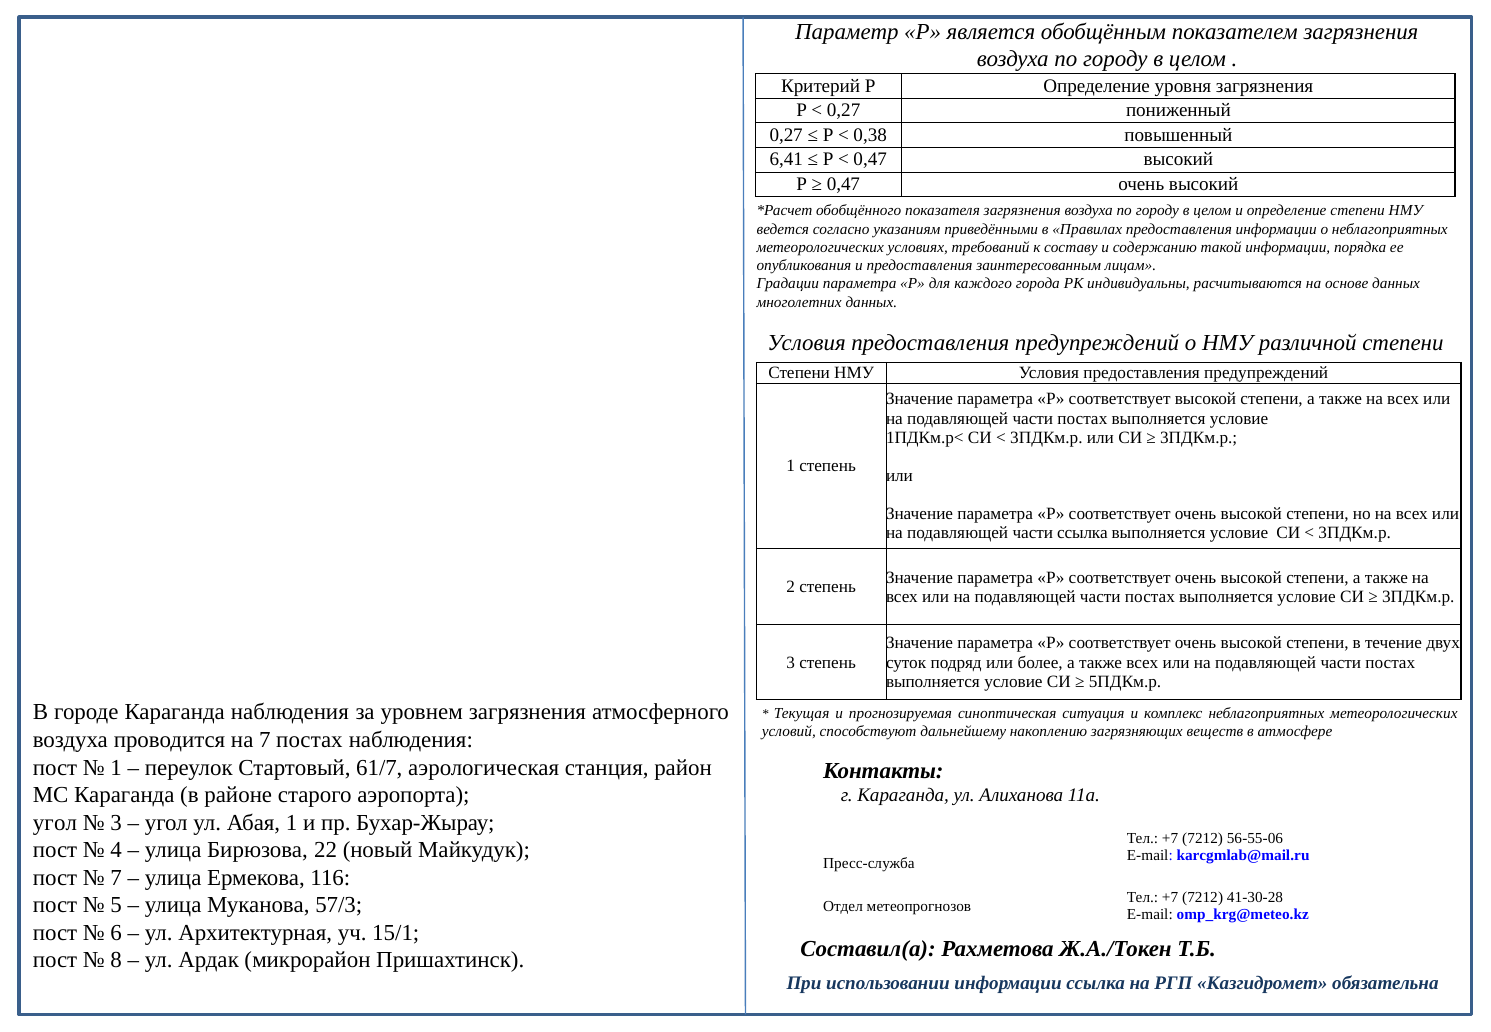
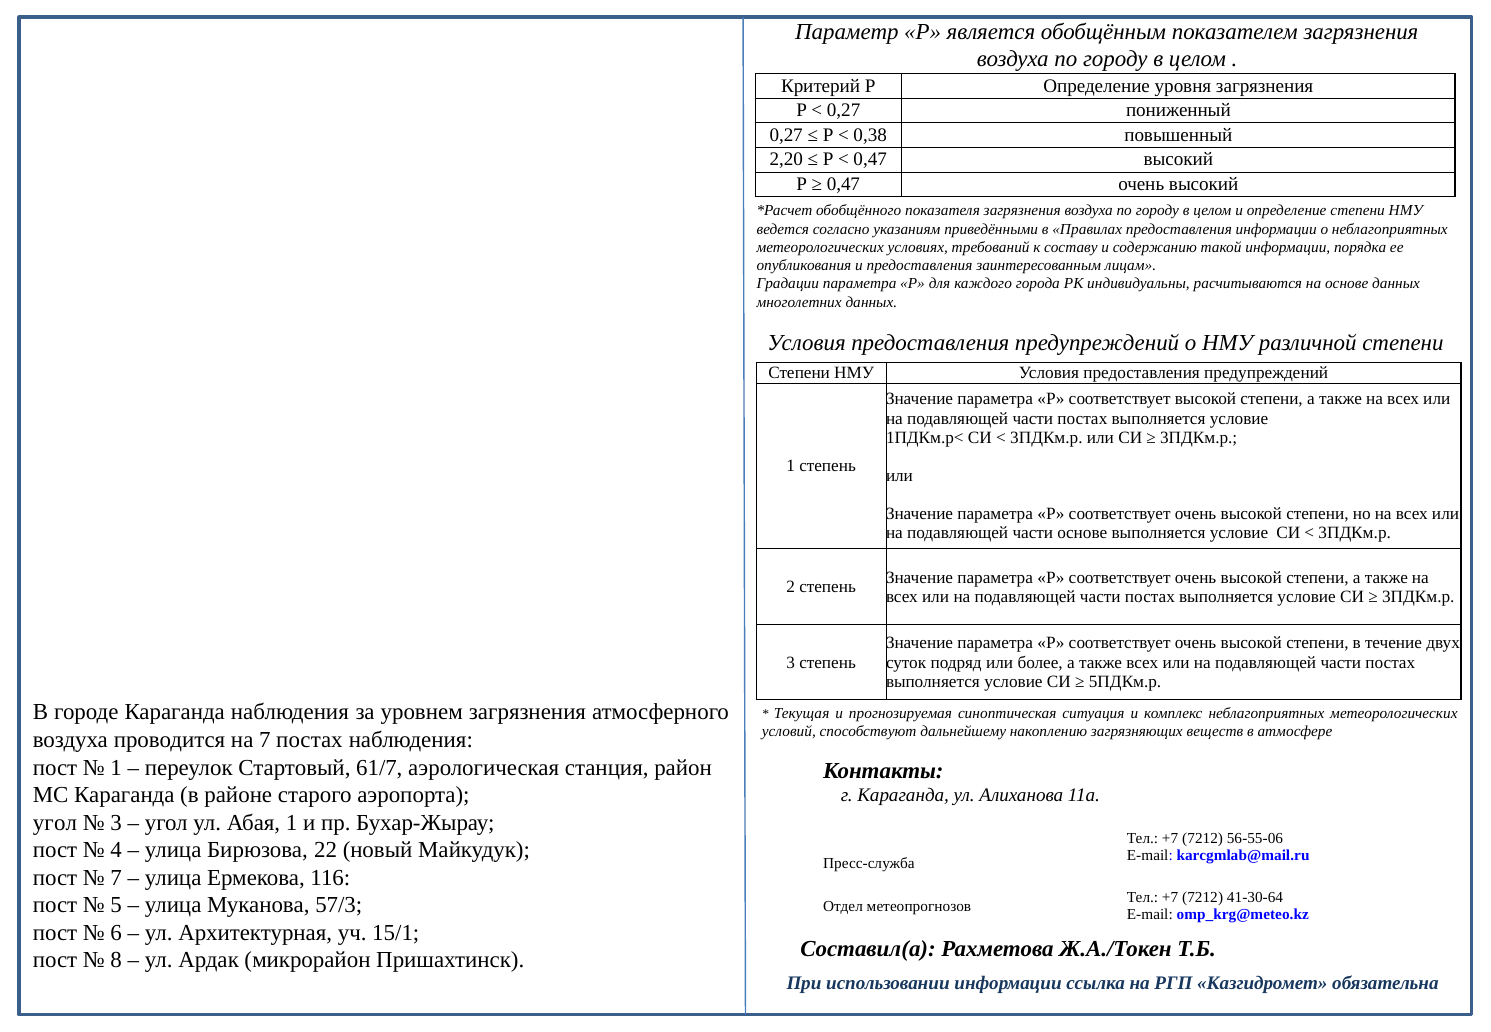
6,41: 6,41 -> 2,20 (786, 160)
части ссылка: ссылка -> основе (1082, 533)
41-30-28: 41-30-28 -> 41-30-64 (1255, 898)
